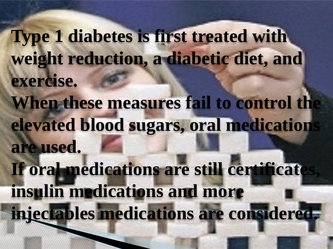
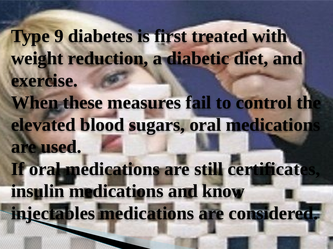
1: 1 -> 9 (59, 36)
more: more -> know (224, 192)
